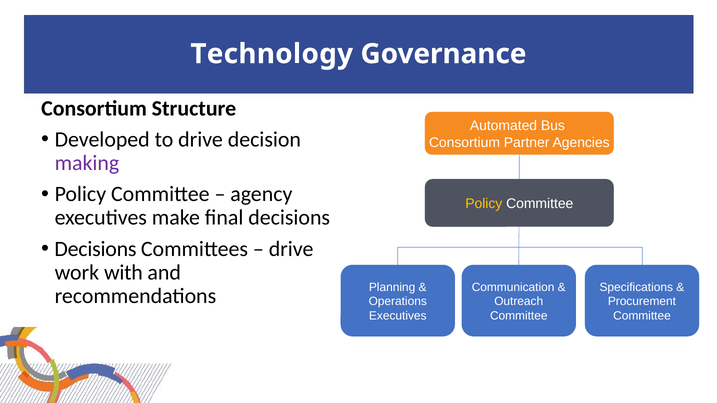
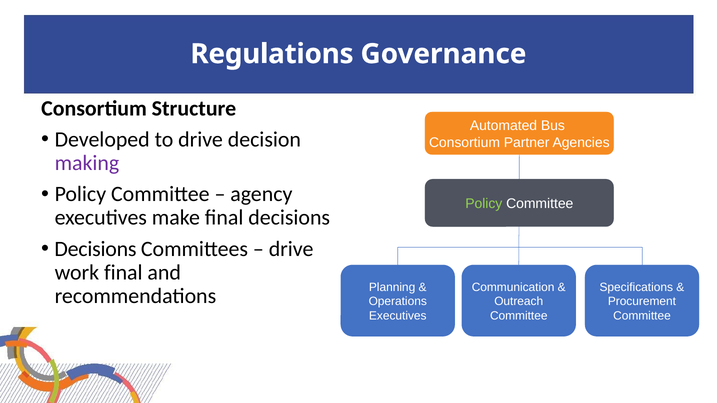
Technology: Technology -> Regulations (272, 54)
Policy colour: yellow -> light green (484, 204)
work with: with -> final (123, 273)
